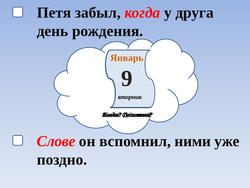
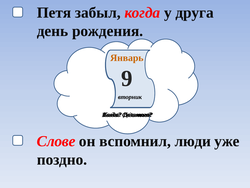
ними: ними -> люди (193, 141)
